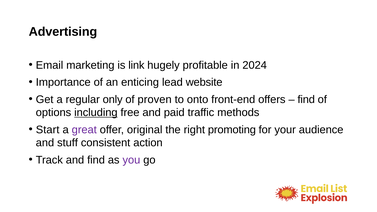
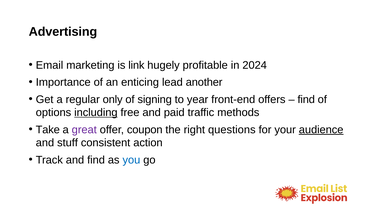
website: website -> another (204, 82)
proven: proven -> signing (155, 99)
onto: onto -> year (198, 99)
Start: Start -> Take (48, 130)
original: original -> coupon (145, 130)
promoting: promoting -> questions (232, 130)
audience underline: none -> present (321, 130)
you colour: purple -> blue (131, 160)
